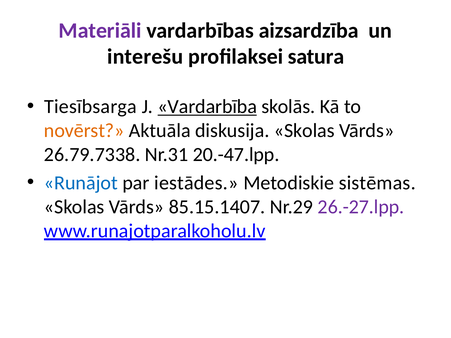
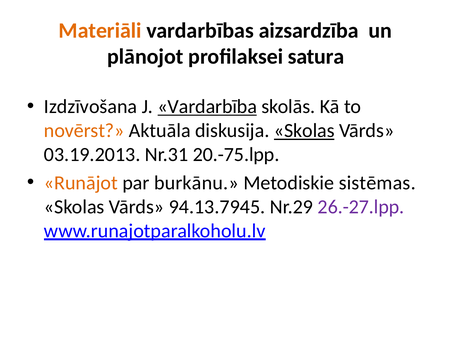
Materiāli colour: purple -> orange (100, 30)
interešu: interešu -> plānojot (145, 57)
Tiesībsarga: Tiesībsarga -> Izdzīvošana (91, 107)
Skolas underline: none -> present (304, 131)
26.79.7338: 26.79.7338 -> 03.19.2013 (92, 155)
20.-47.lpp: 20.-47.lpp -> 20.-75.lpp (236, 155)
Runājot colour: blue -> orange (81, 183)
iestādes: iestādes -> burkānu (196, 183)
85.15.1407: 85.15.1407 -> 94.13.7945 (217, 207)
